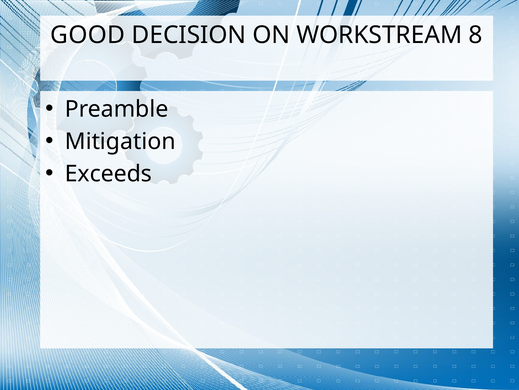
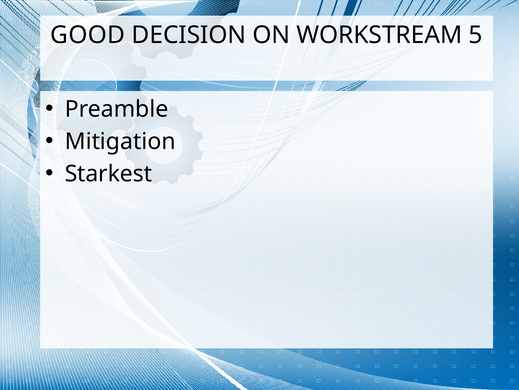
8: 8 -> 5 (476, 35)
Exceeds: Exceeds -> Starkest (108, 173)
